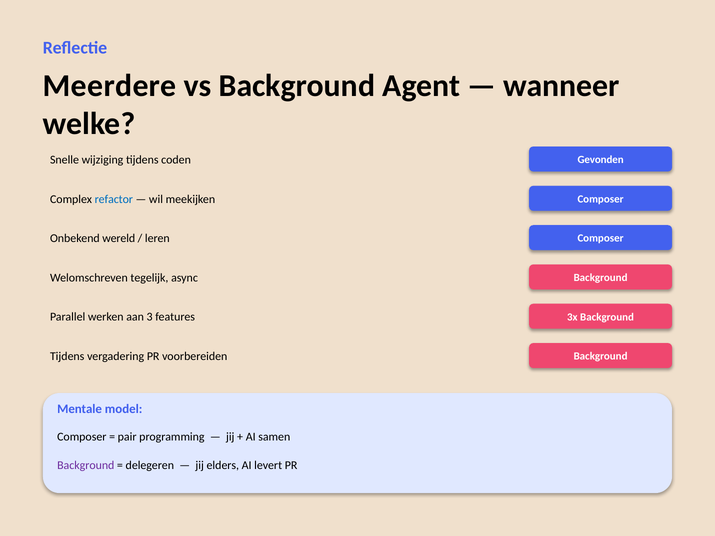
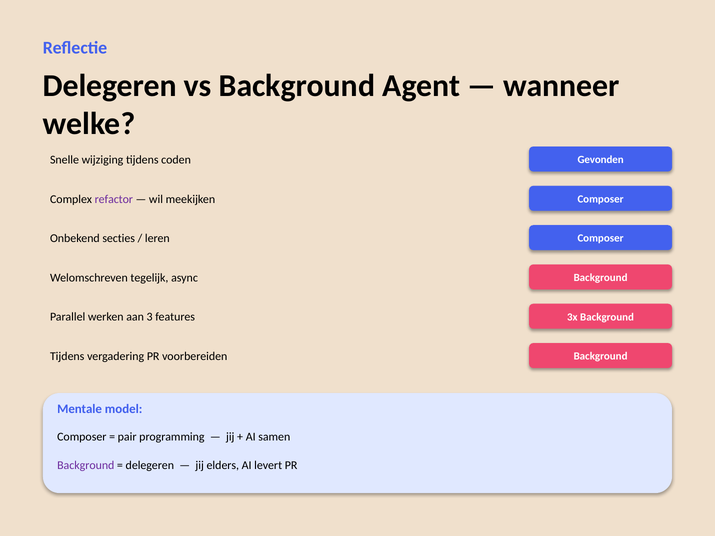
Meerdere: Meerdere -> Delegeren (110, 86)
refactor colour: blue -> purple (114, 199)
wereld: wereld -> secties (119, 239)
